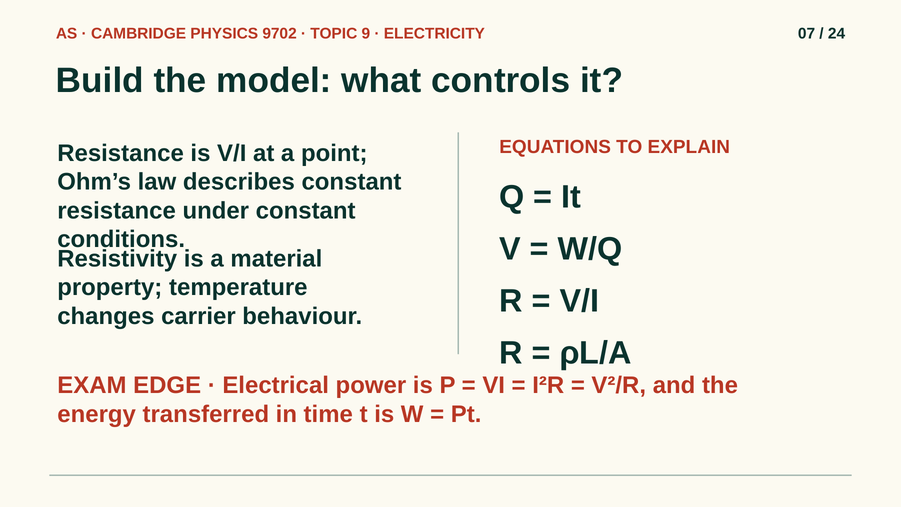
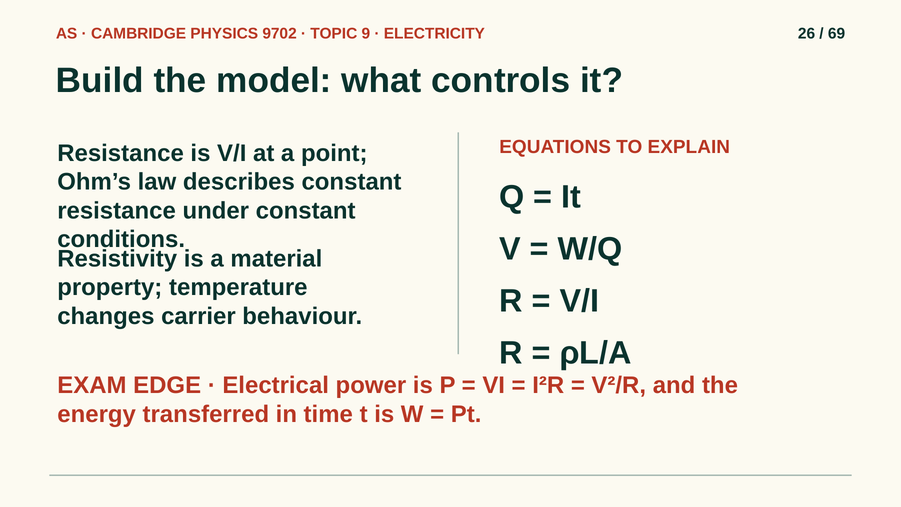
07: 07 -> 26 (807, 33)
24: 24 -> 69 (837, 33)
